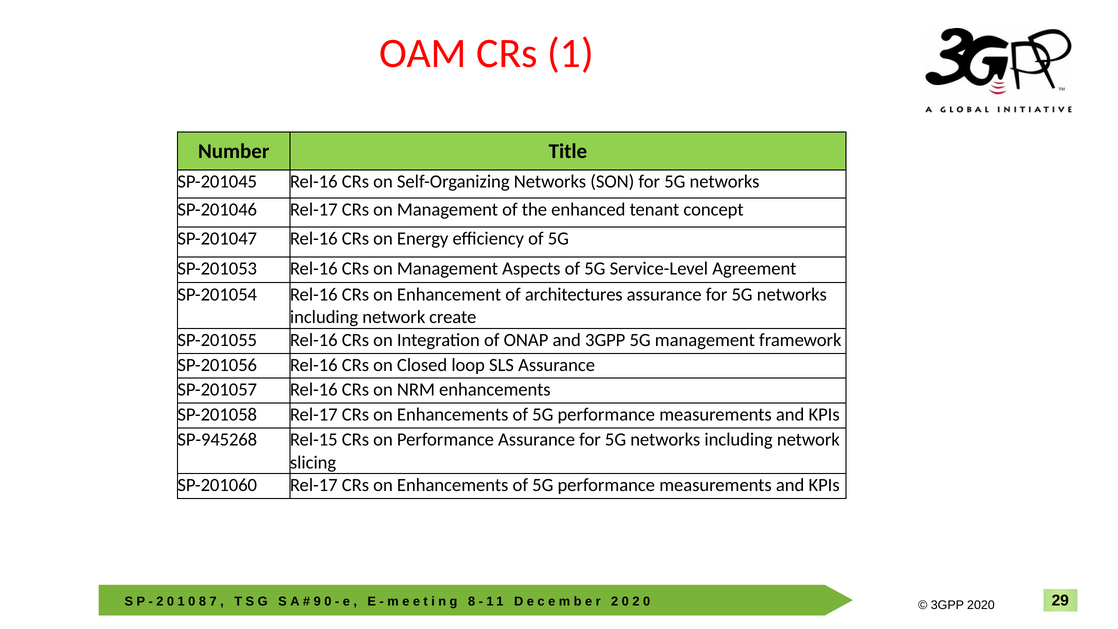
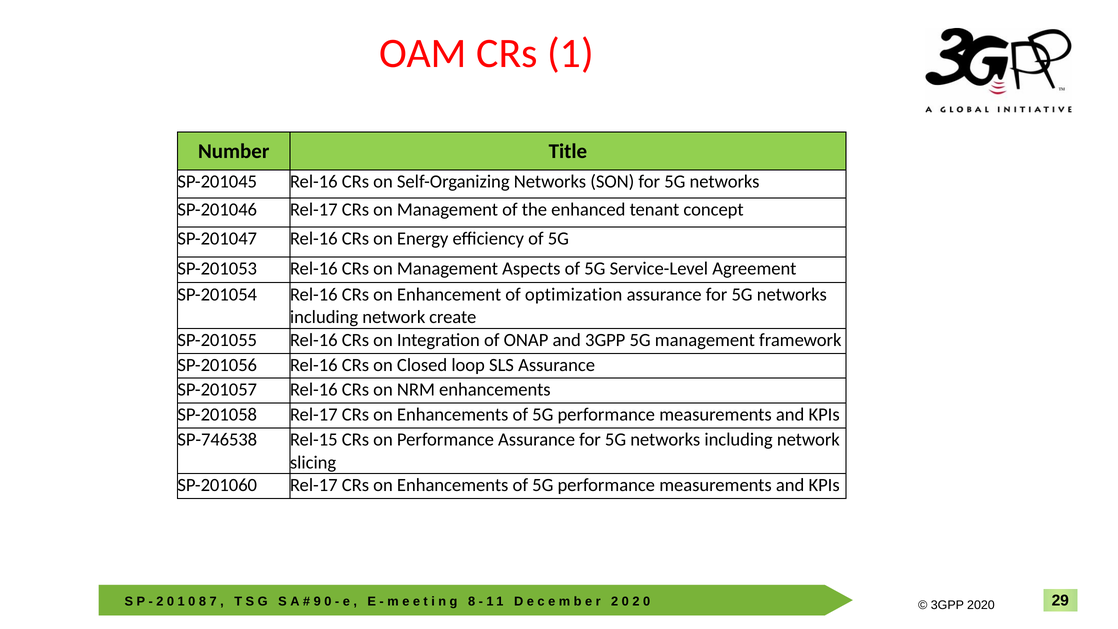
architectures: architectures -> optimization (574, 294)
SP-945268: SP-945268 -> SP-746538 (217, 440)
